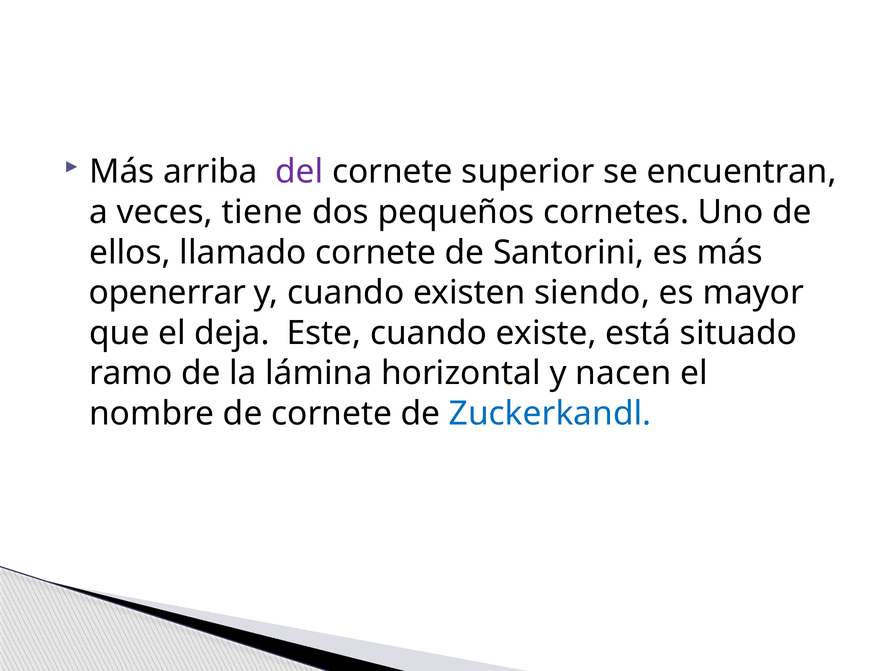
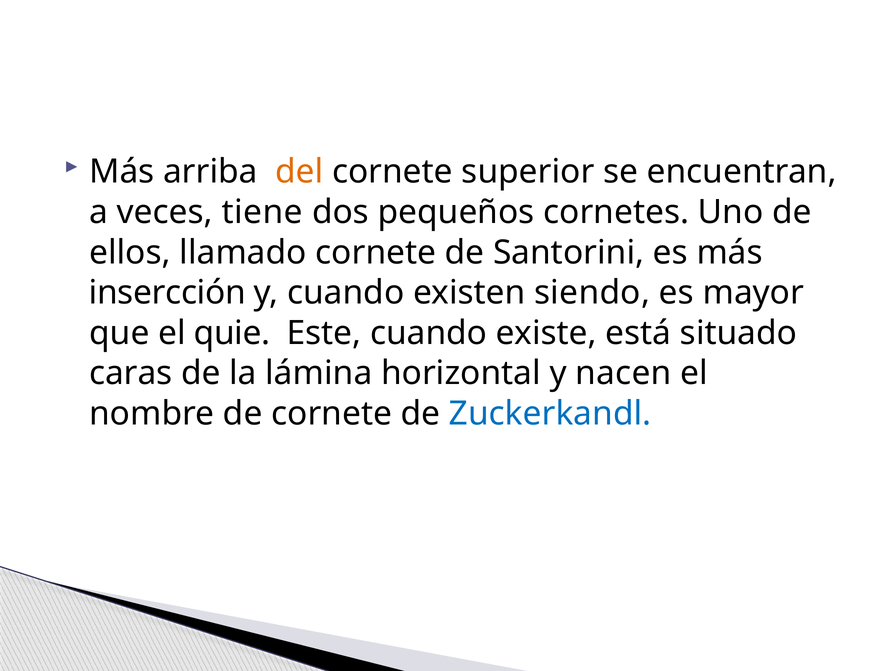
del colour: purple -> orange (299, 172)
openerrar: openerrar -> insercción (167, 293)
deja: deja -> quie (232, 333)
ramo: ramo -> caras (131, 373)
